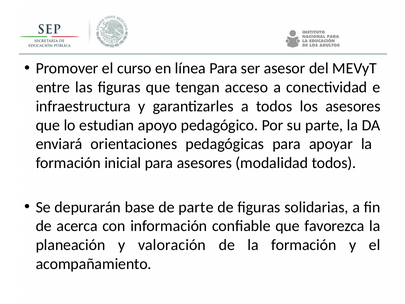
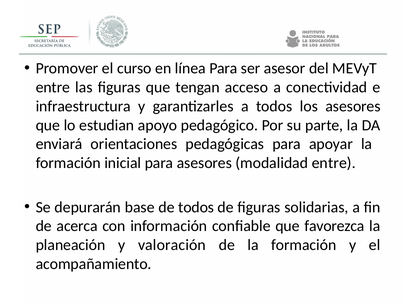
modalidad todos: todos -> entre (334, 163)
de parte: parte -> todos (196, 207)
